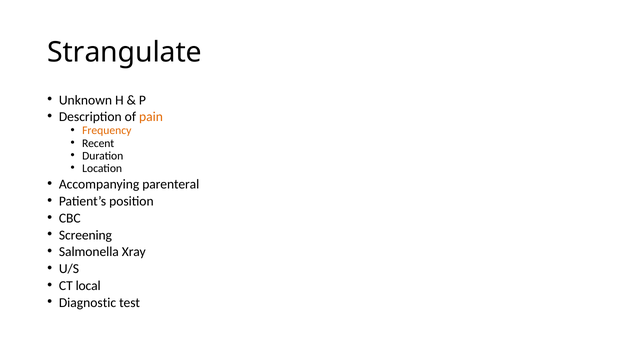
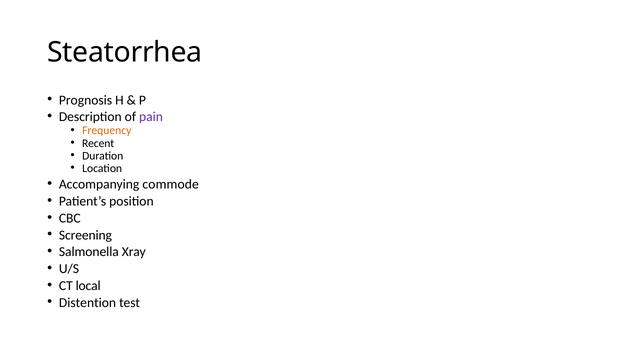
Strangulate: Strangulate -> Steatorrhea (125, 52)
Unknown: Unknown -> Prognosis (86, 100)
pain colour: orange -> purple (151, 117)
parenteral: parenteral -> commode (171, 184)
Diagnostic: Diagnostic -> Distention (88, 302)
